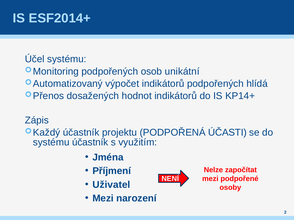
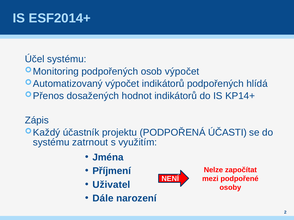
osob unikátní: unikátní -> výpočet (182, 72)
systému účastník: účastník -> zatrnout (90, 143)
Mezi: Mezi -> Dále (103, 199)
